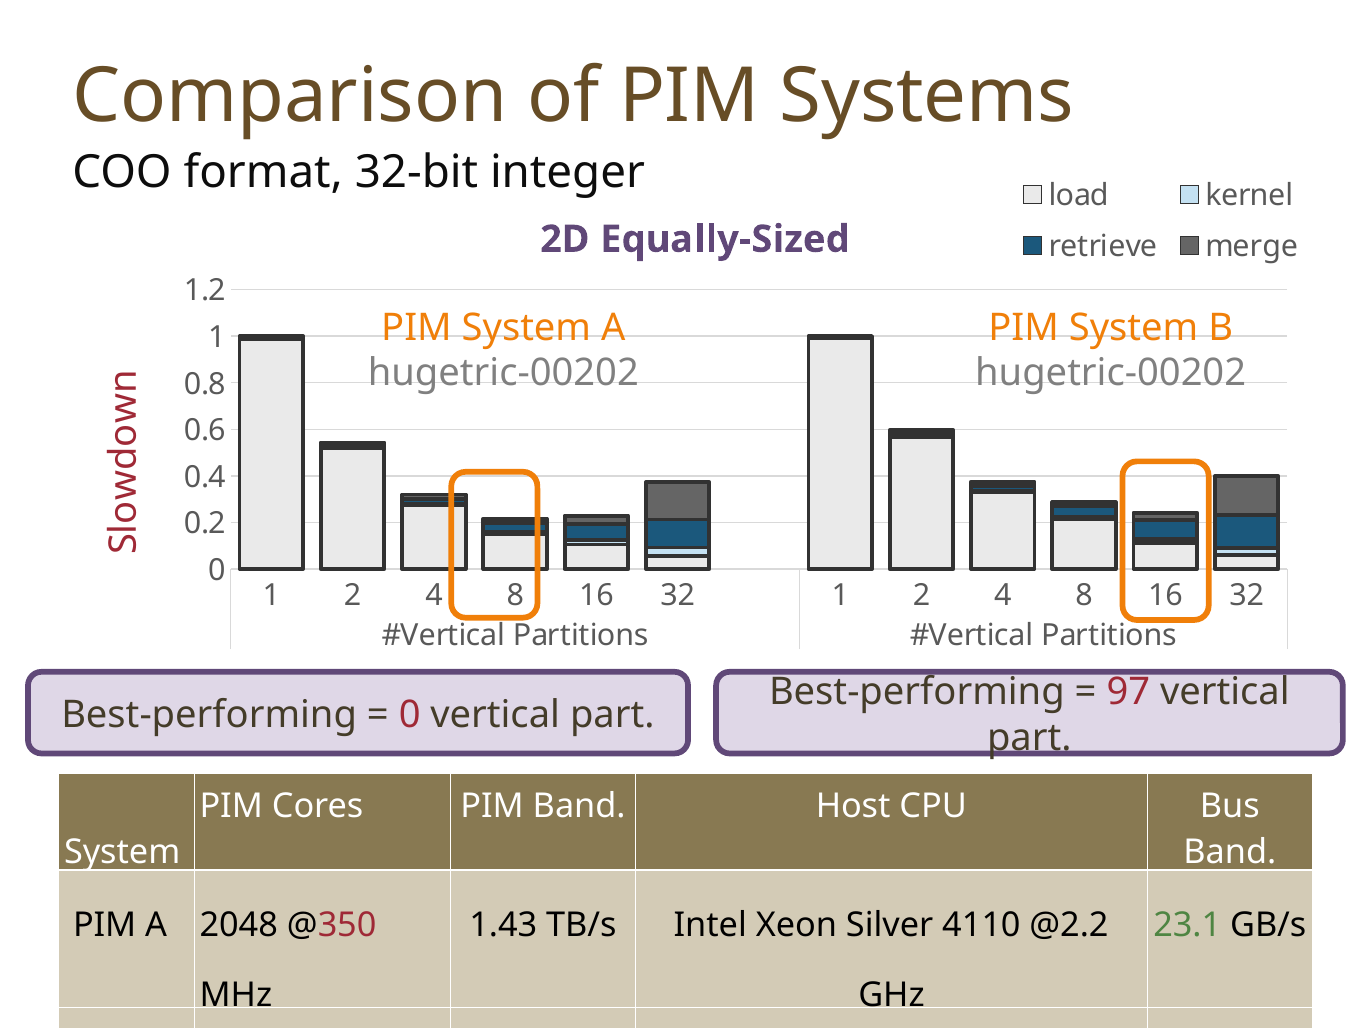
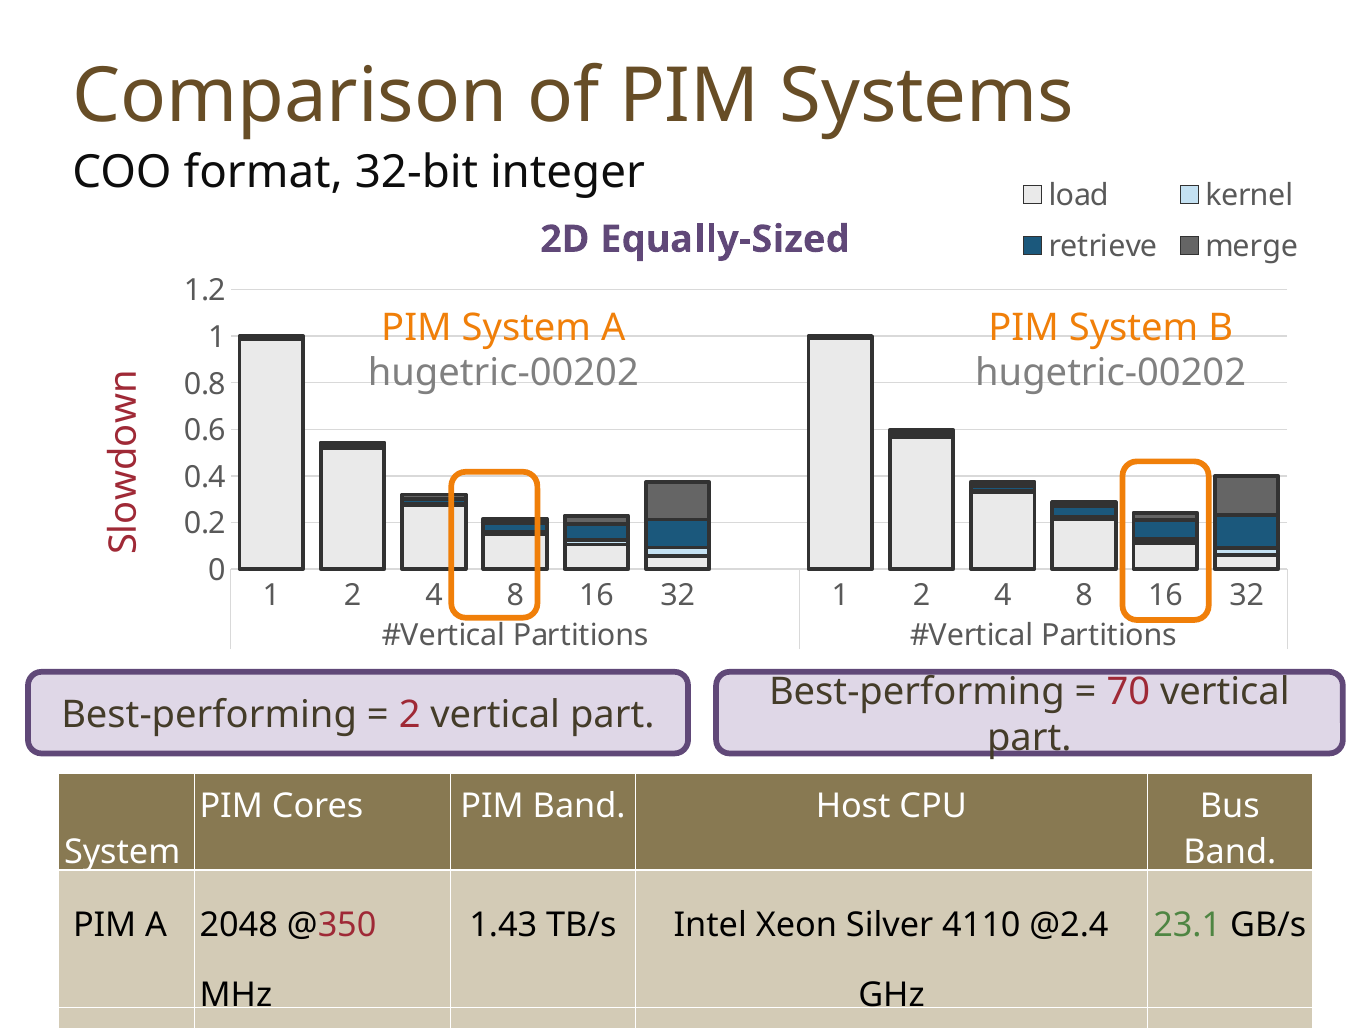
97: 97 -> 70 (1128, 693)
0: 0 -> 2 (410, 715)
@2.2: @2.2 -> @2.4 (1069, 926)
